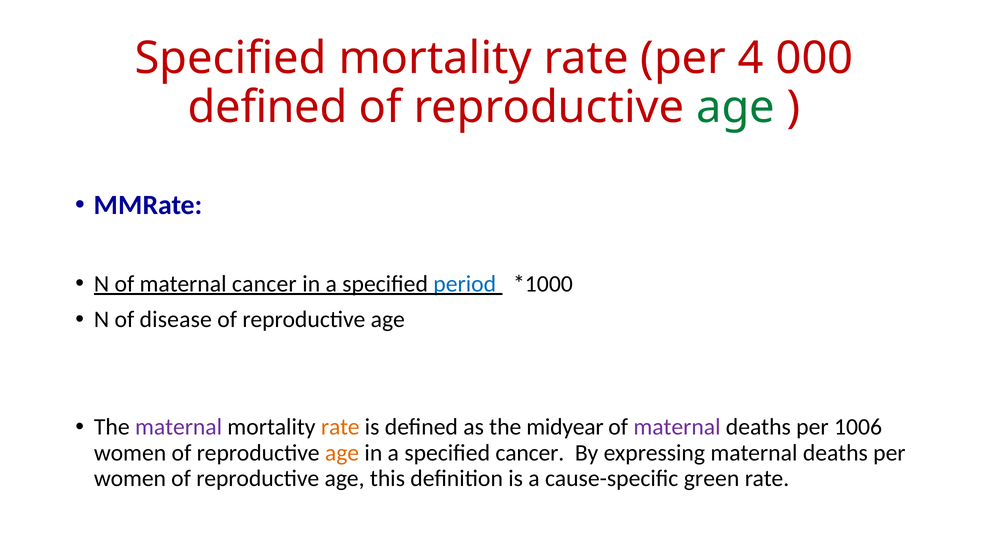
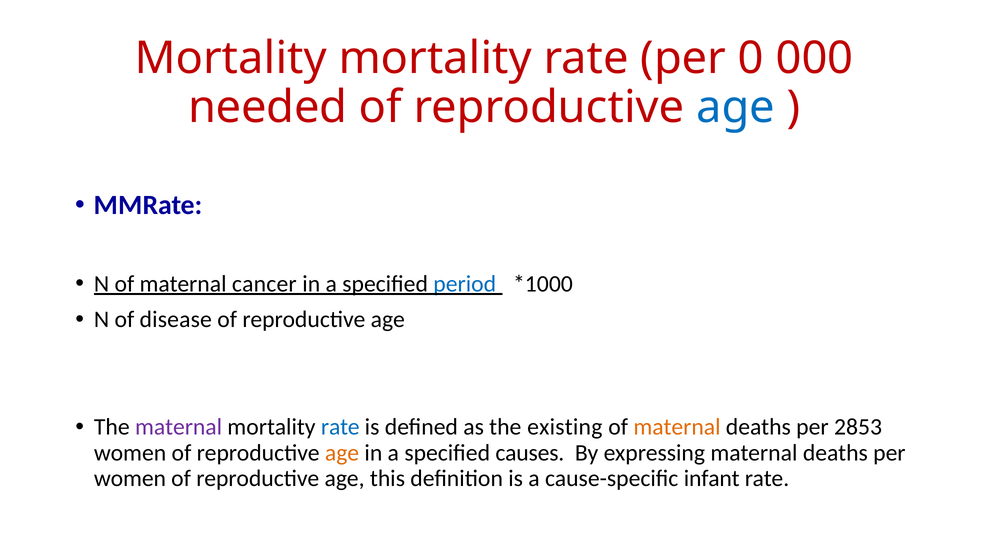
Specified: Specified -> Mortality (231, 59)
4: 4 -> 0 (751, 59)
defined: defined -> needed (268, 108)
age colour: green -> blue (736, 108)
rate colour: orange -> blue (340, 427)
midyear: midyear -> existing (565, 427)
maternal colour: purple -> orange (677, 427)
1006: 1006 -> 2853 (858, 427)
specified cancer: cancer -> causes (530, 453)
green: green -> infant (712, 479)
